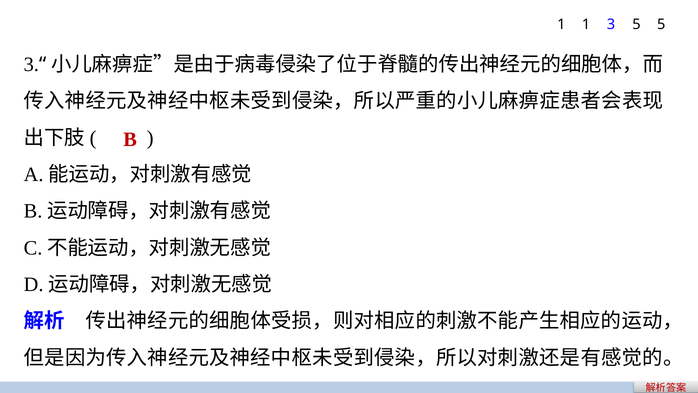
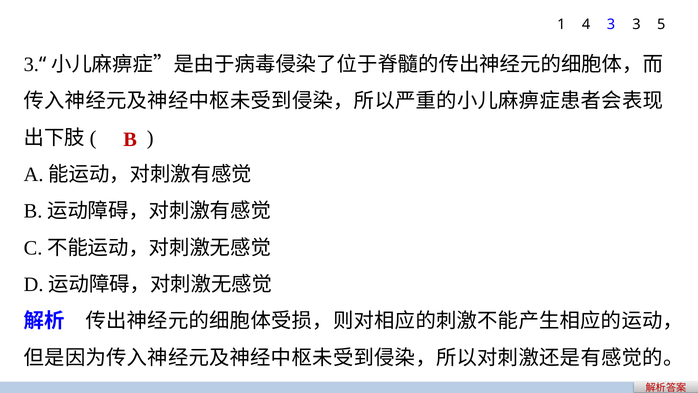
1 1: 1 -> 4 (586, 24)
3 5: 5 -> 3 (637, 24)
